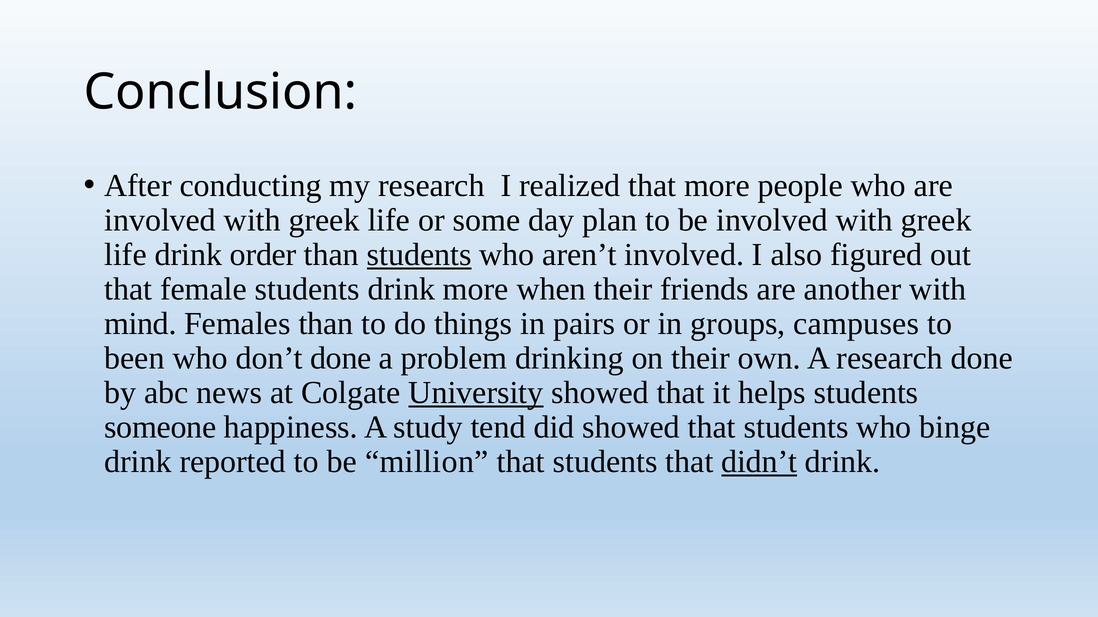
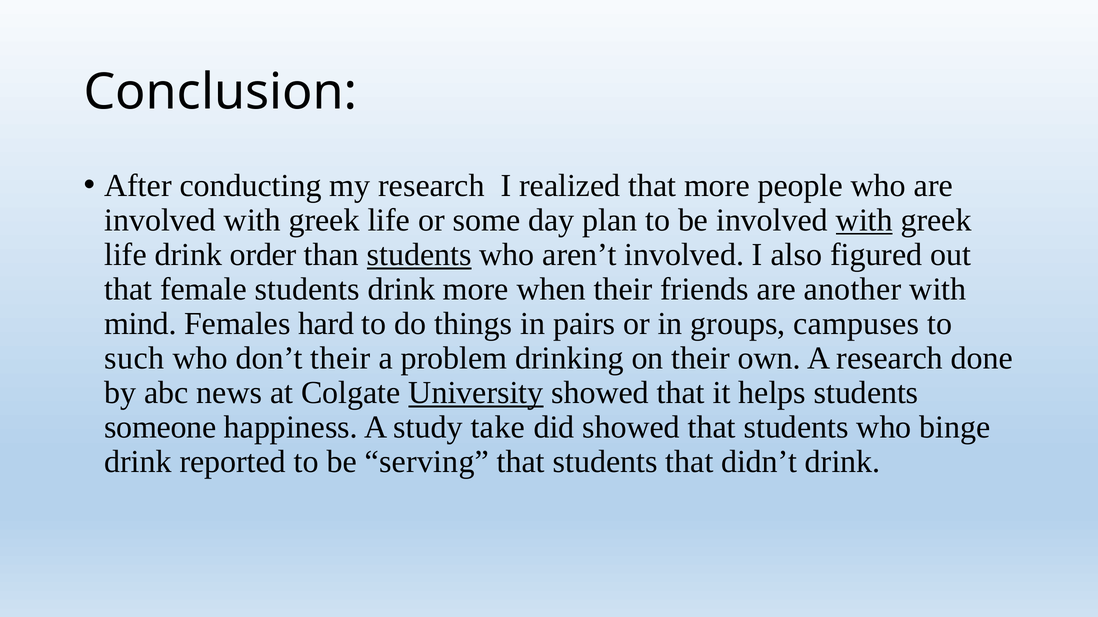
with underline: none -> present (864, 220)
Females than: than -> hard (326, 324)
been: been -> such (134, 359)
don’t done: done -> their (340, 359)
tend: tend -> take (498, 428)
million: million -> serving (427, 462)
didn’t underline: present -> none (759, 462)
